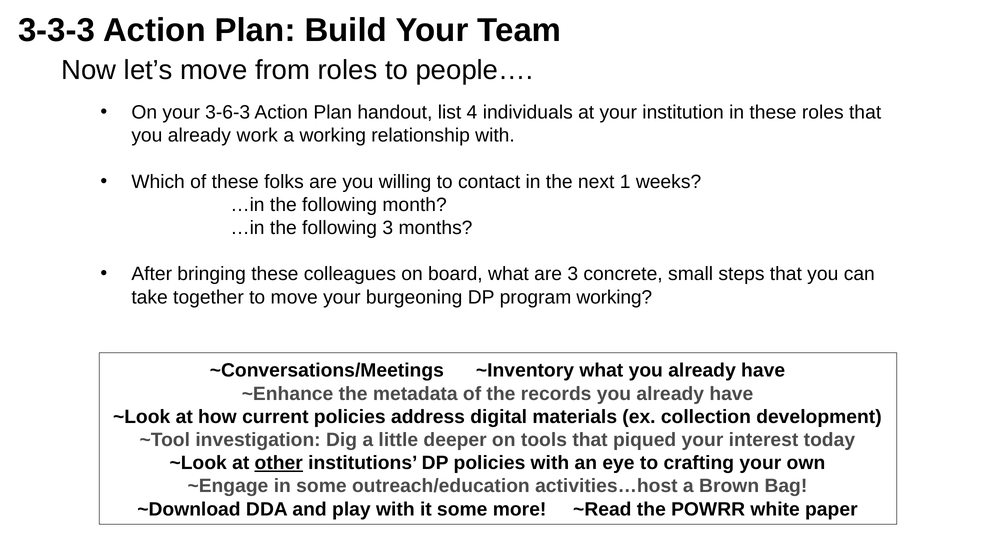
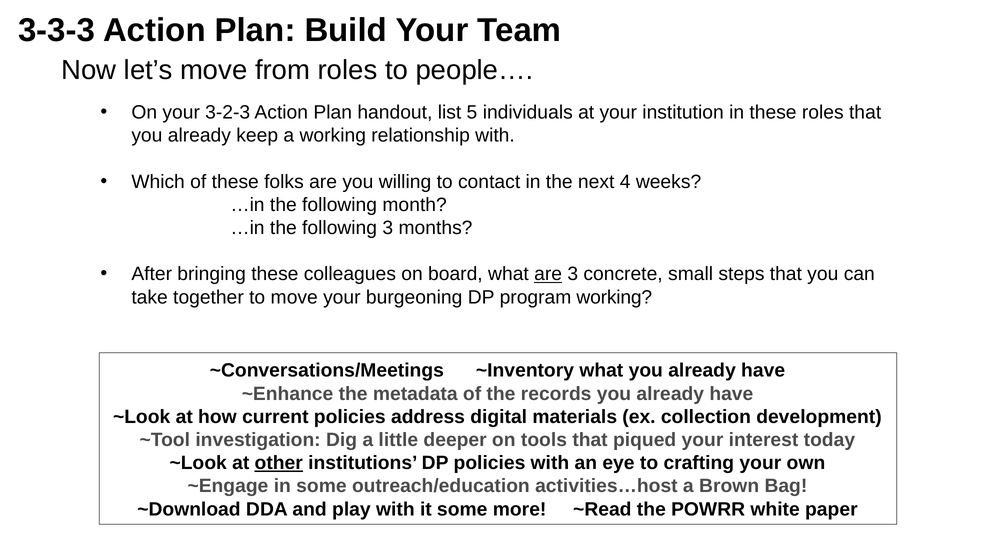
3-6-3: 3-6-3 -> 3-2-3 (228, 112)
4: 4 -> 5 (472, 112)
work: work -> keep (257, 135)
1: 1 -> 4 (625, 182)
are underline: none -> present (548, 274)
